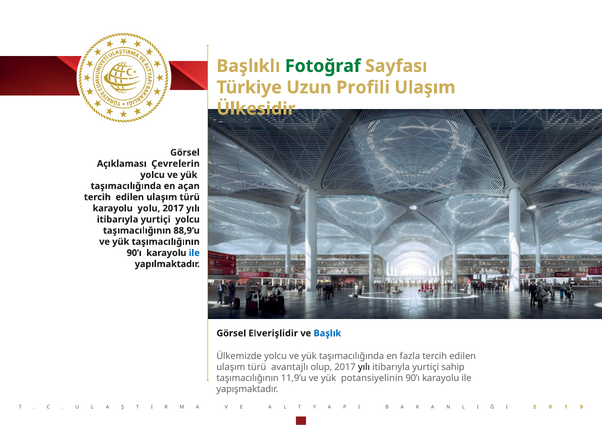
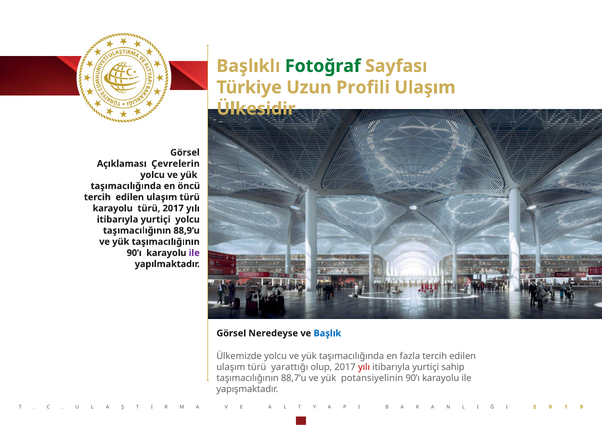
açan: açan -> öncü (189, 186)
karayolu yolu: yolu -> türü (149, 209)
ile colour: blue -> purple (194, 253)
Elverişlidir: Elverişlidir -> Neredeyse (273, 334)
avantajlı: avantajlı -> yarattığı (290, 368)
yılı colour: black -> red (364, 368)
11,9’u: 11,9’u -> 88,7’u (294, 379)
